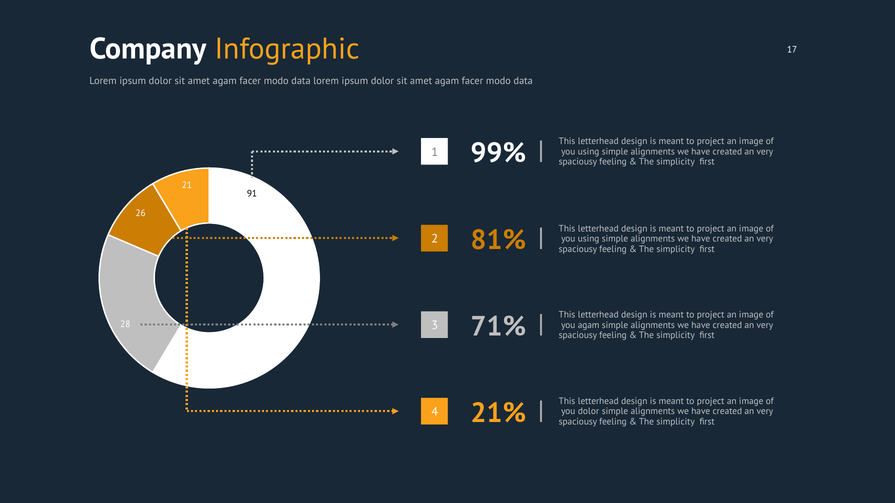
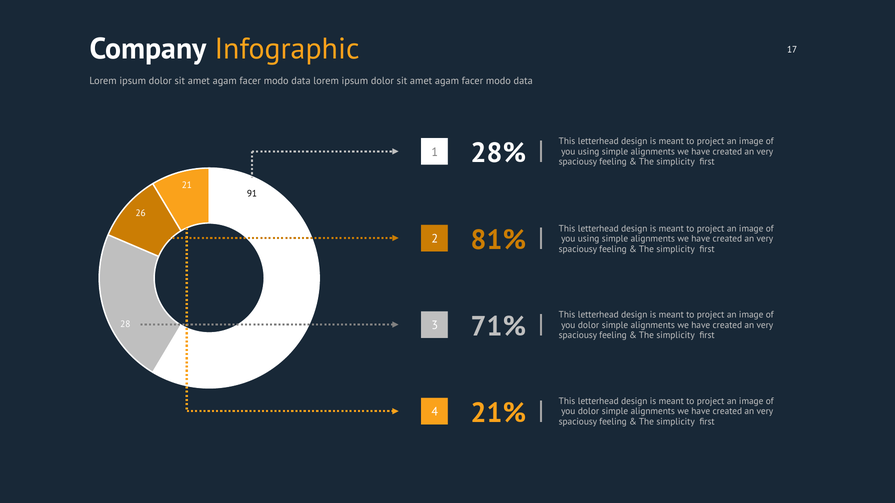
99%: 99% -> 28% (498, 153)
agam: agam -> dolor (589, 325)
